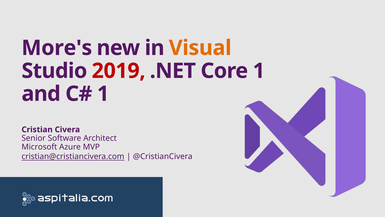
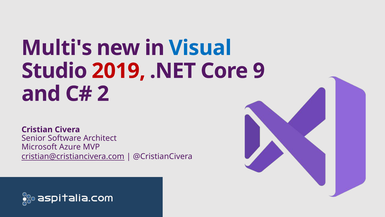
More's: More's -> Multi's (57, 48)
Visual colour: orange -> blue (200, 48)
Core 1: 1 -> 9 (259, 71)
1: 1 -> 2 (103, 94)
